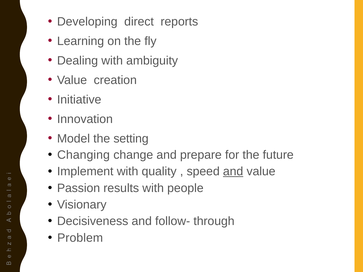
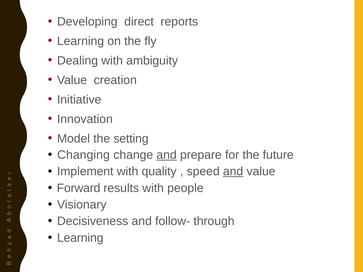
and underline: none -> present (167, 155)
Passion: Passion -> Forward (79, 188)
Problem: Problem -> Learning (80, 238)
